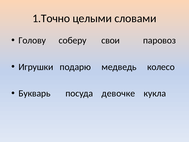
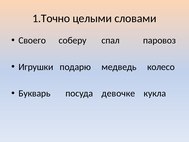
Голову: Голову -> Своего (32, 40)
свои: свои -> спал (111, 40)
